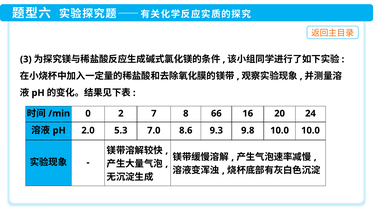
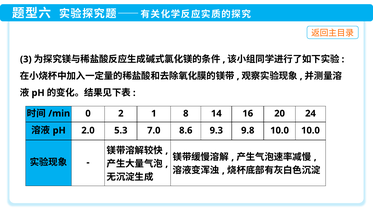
7: 7 -> 1 (154, 113)
66: 66 -> 14 (216, 113)
